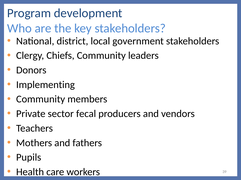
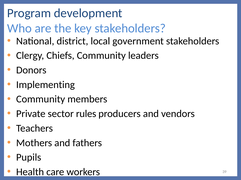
fecal: fecal -> rules (86, 114)
